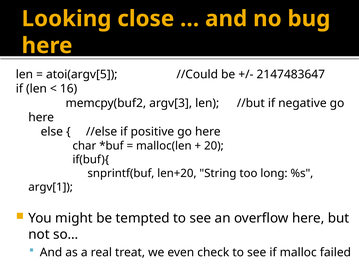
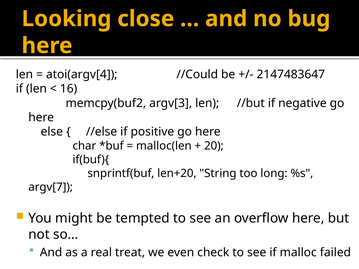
atoi(argv[5: atoi(argv[5 -> atoi(argv[4 (82, 74)
argv[1: argv[1 -> argv[7 (51, 187)
